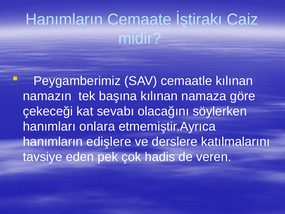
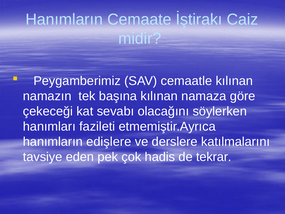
onlara: onlara -> fazileti (97, 126)
veren: veren -> tekrar (214, 157)
